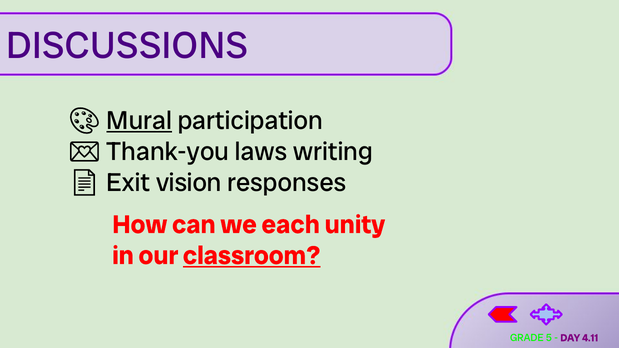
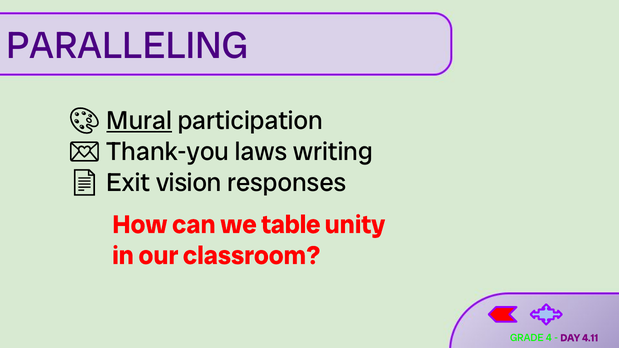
DISCUSSIONS: DISCUSSIONS -> PARALLELING (127, 46)
each: each -> table (291, 225)
classroom underline: present -> none (252, 256)
5: 5 -> 4 (549, 338)
